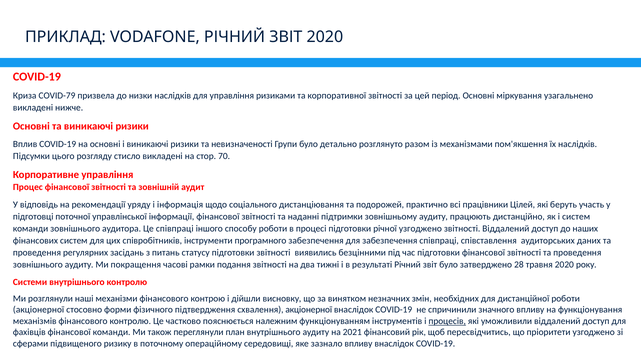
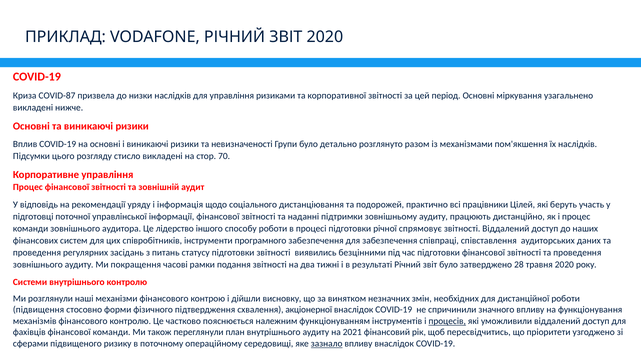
COVID-79: COVID-79 -> COVID-87 (57, 96)
і систем: систем -> процес (576, 216)
Це співпраці: співпраці -> лідерство (175, 228)
річної узгоджено: узгоджено -> спрямовує (420, 228)
акціонерної: акціонерної -> підвищення (39, 309)
зазнало underline: none -> present (327, 343)
